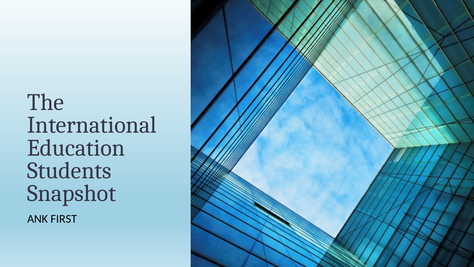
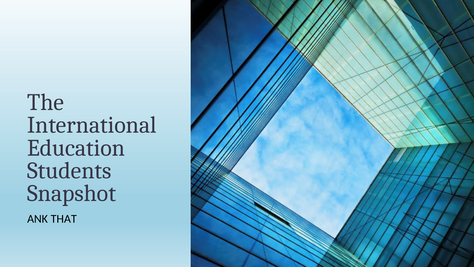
FIRST: FIRST -> THAT (64, 218)
